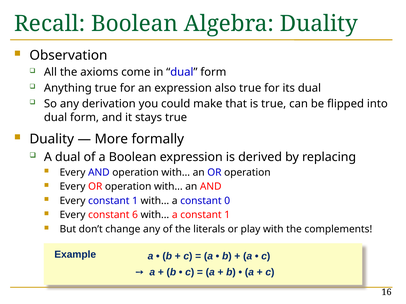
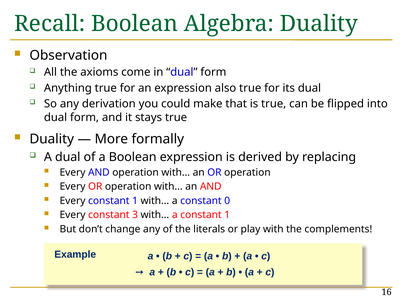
6: 6 -> 3 (135, 215)
